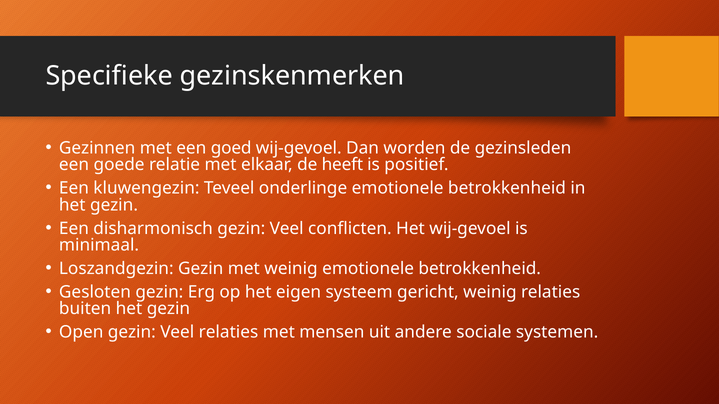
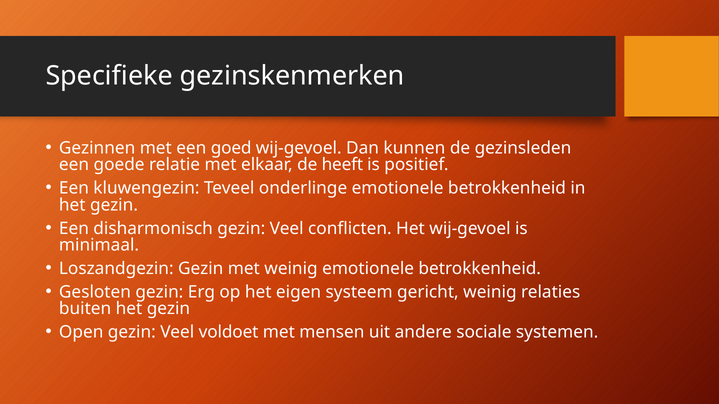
worden: worden -> kunnen (414, 148)
Veel relaties: relaties -> voldoet (229, 332)
